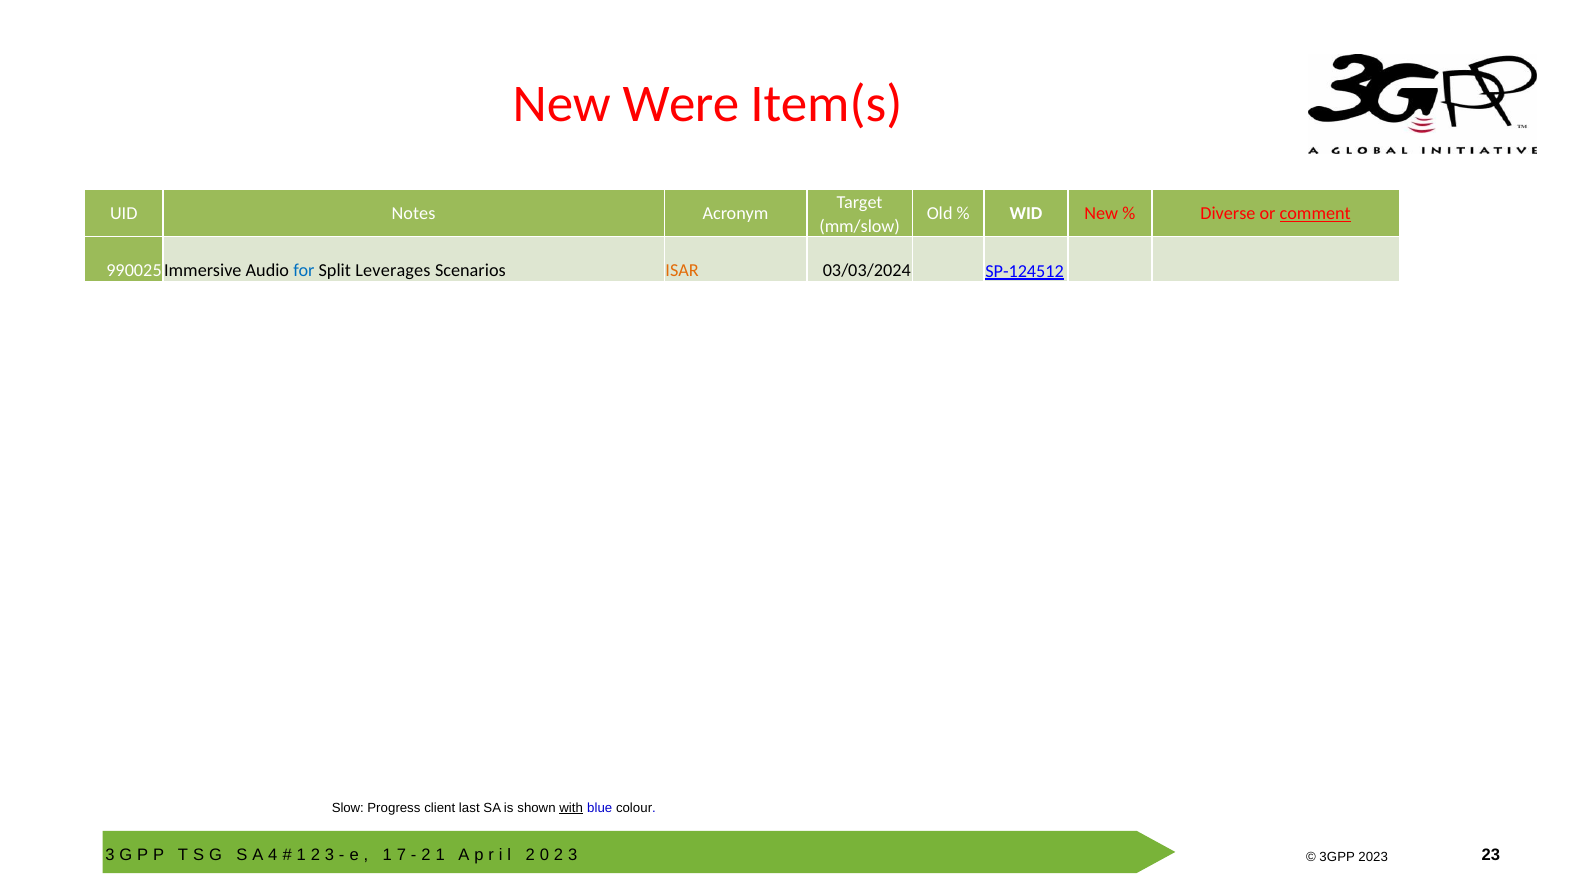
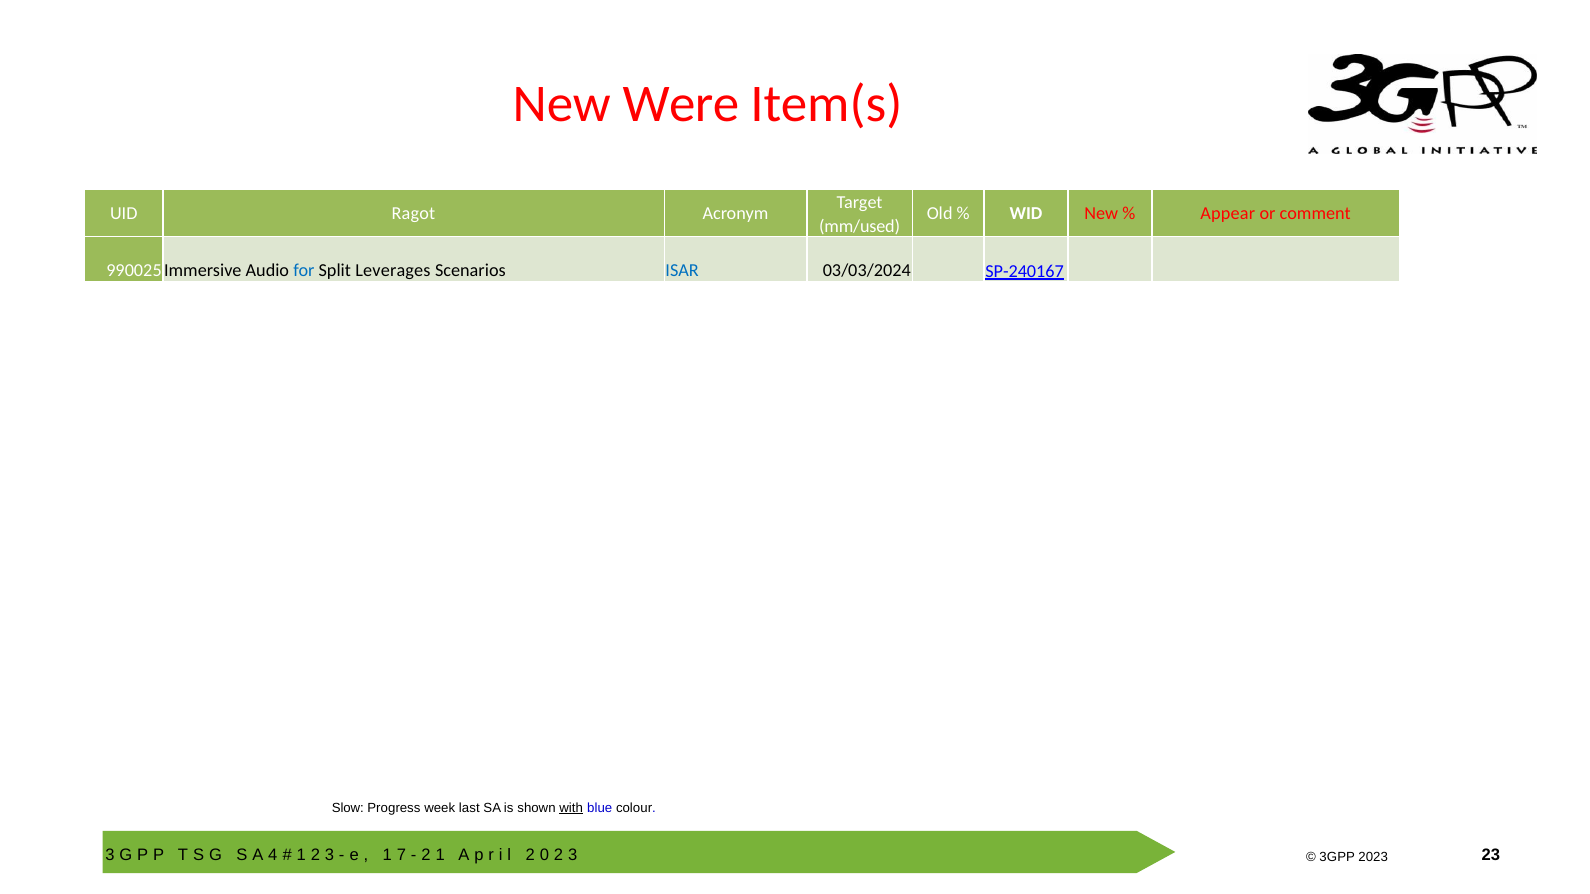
Notes: Notes -> Ragot (413, 214)
Diverse: Diverse -> Appear (1228, 214)
comment underline: present -> none (1315, 214)
mm/slow: mm/slow -> mm/used (860, 227)
ISAR colour: orange -> blue (682, 271)
SP-124512: SP-124512 -> SP-240167 (1025, 272)
client: client -> week (440, 808)
